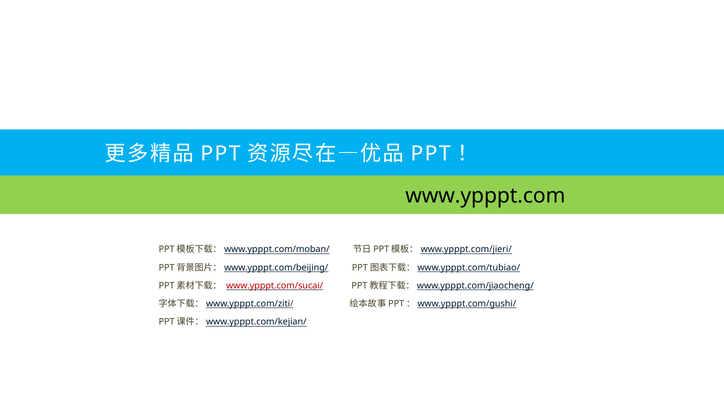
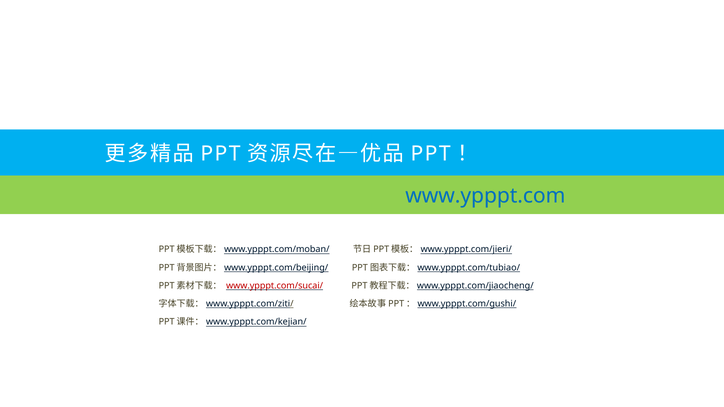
www.ypppt.com colour: black -> blue (485, 196)
